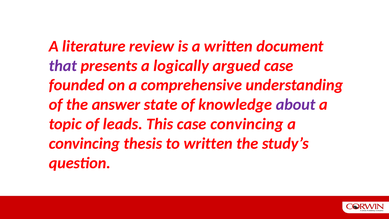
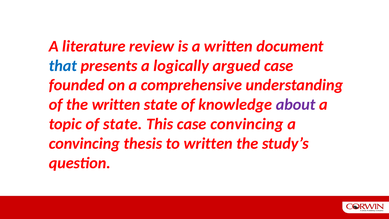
that colour: purple -> blue (63, 66)
the answer: answer -> written (116, 105)
of leads: leads -> state (123, 124)
